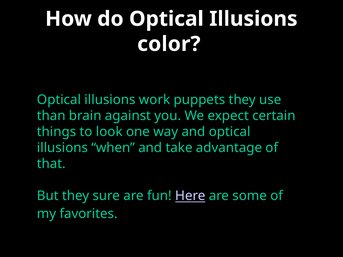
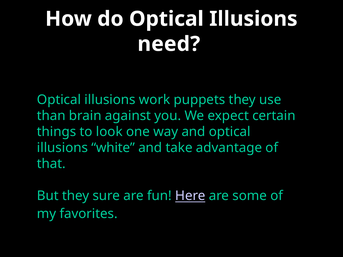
color: color -> need (169, 44)
when: when -> white (113, 148)
